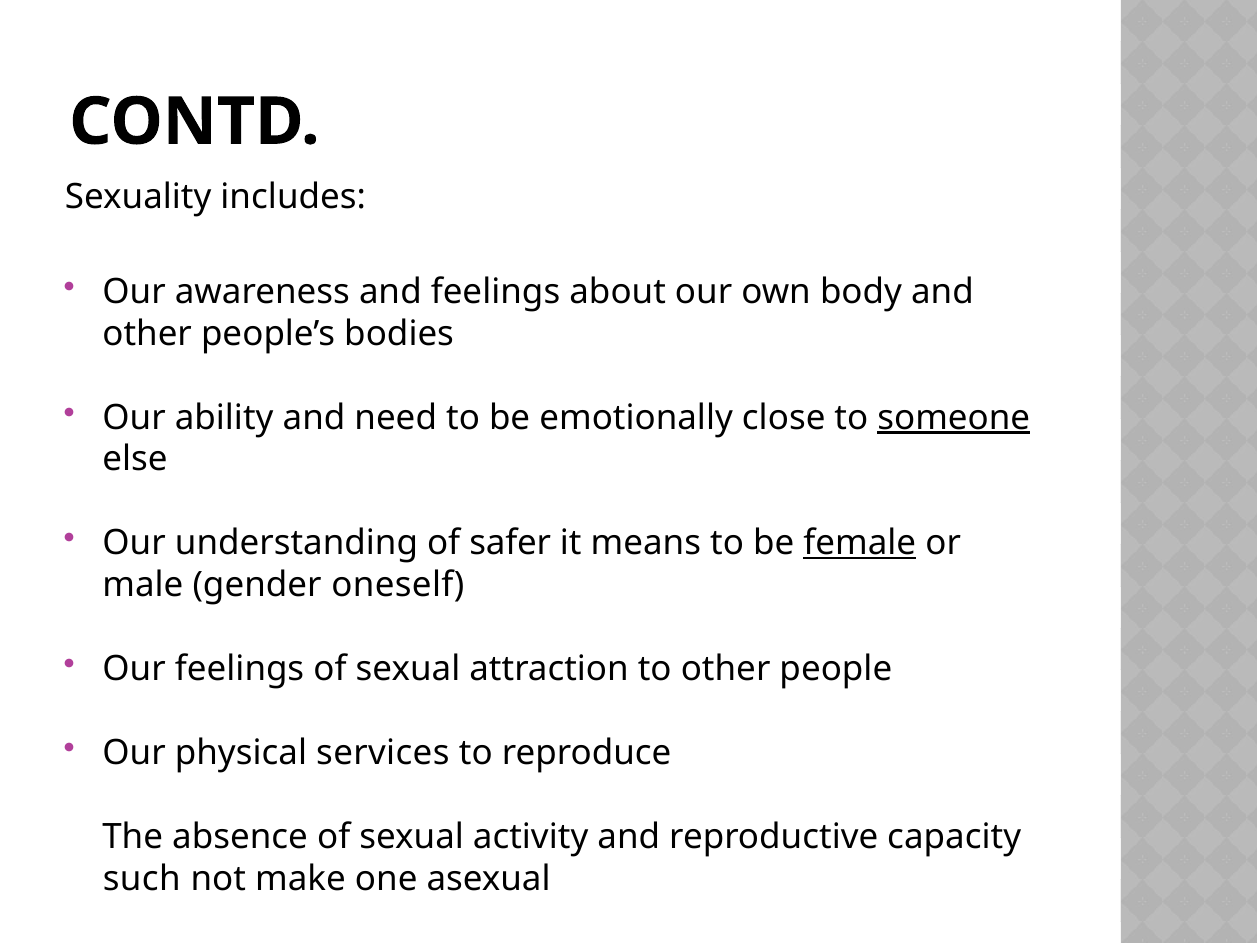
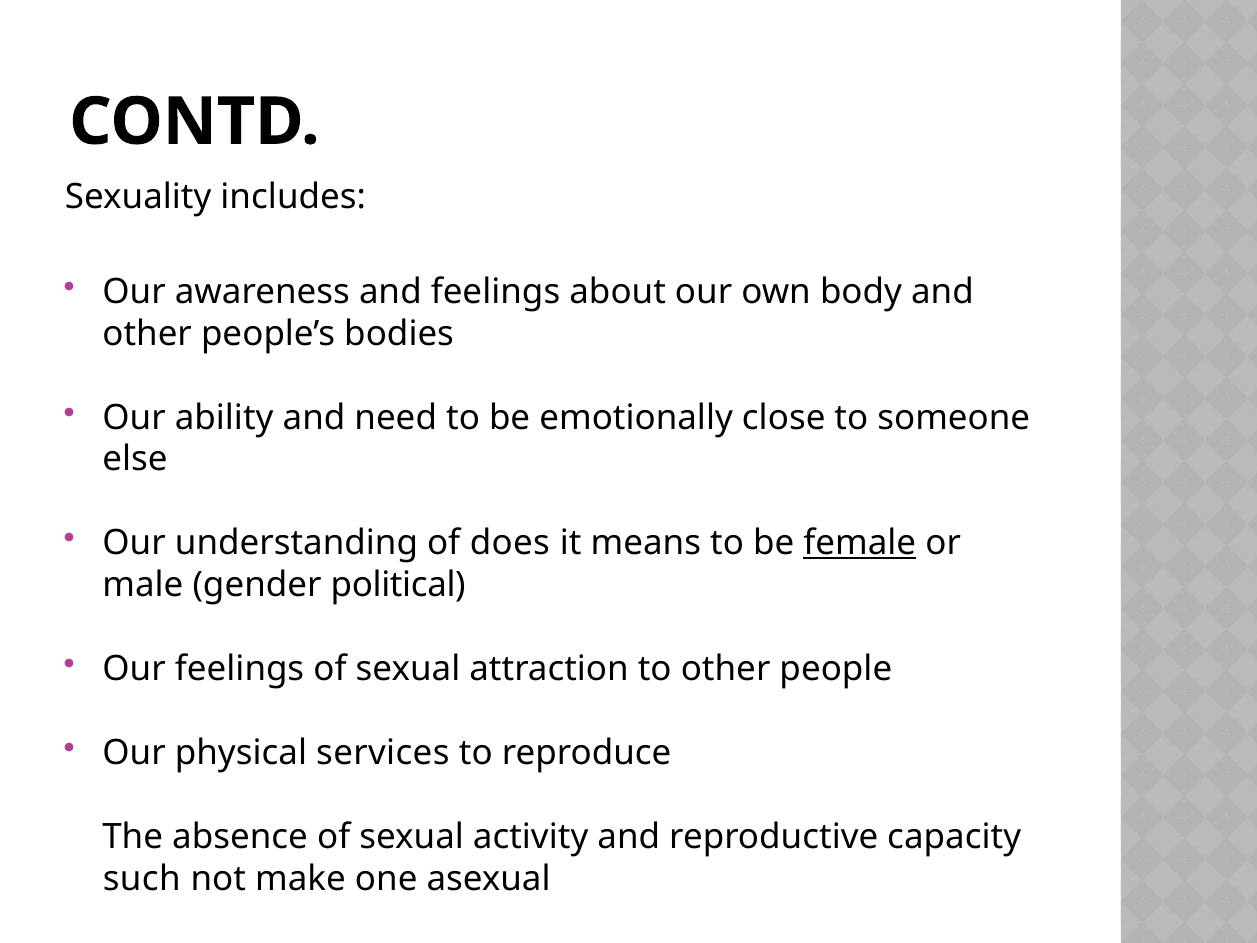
someone underline: present -> none (954, 417)
safer: safer -> does (510, 543)
oneself: oneself -> political (398, 585)
